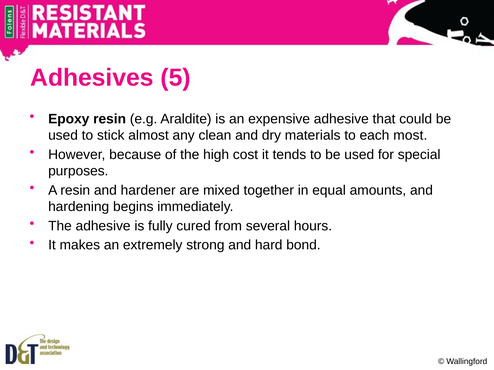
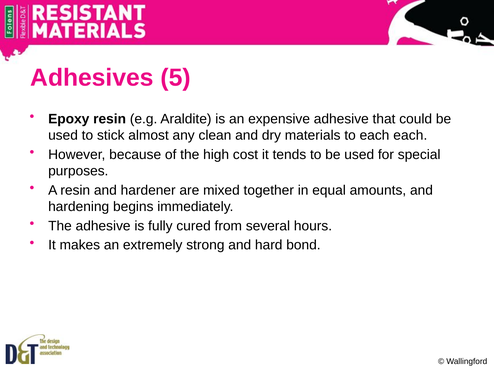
each most: most -> each (410, 136)
